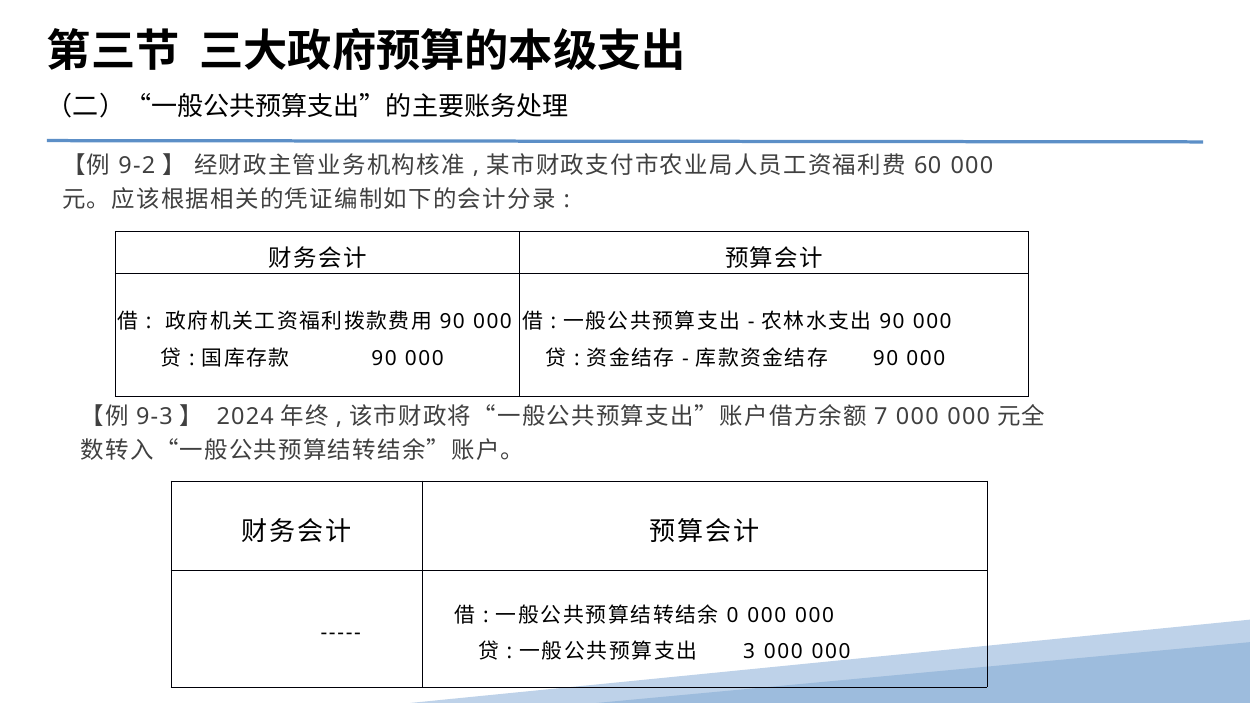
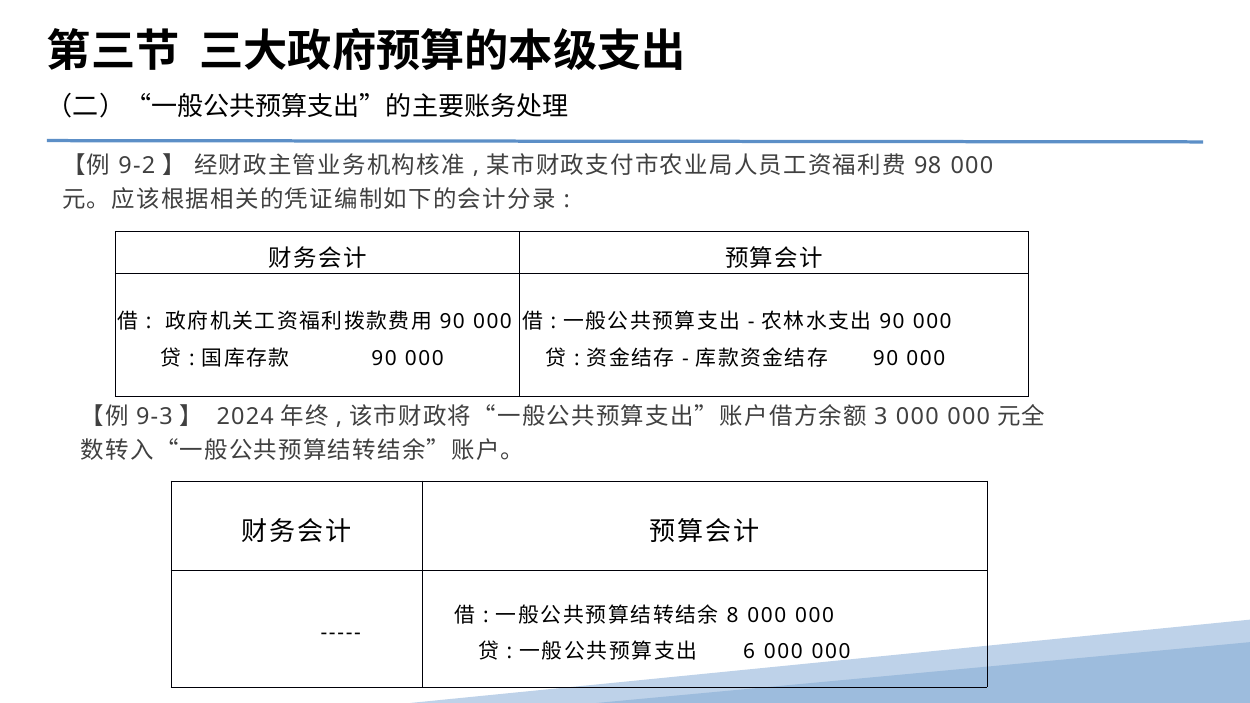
60: 60 -> 98 (928, 166)
7: 7 -> 3 (881, 417)
0: 0 -> 8 (733, 616)
3: 3 -> 6 (749, 652)
